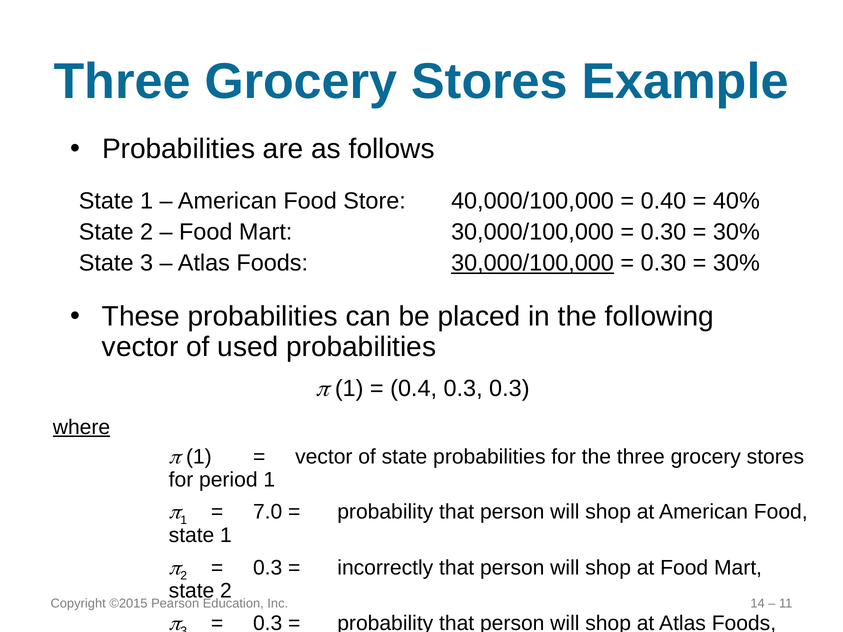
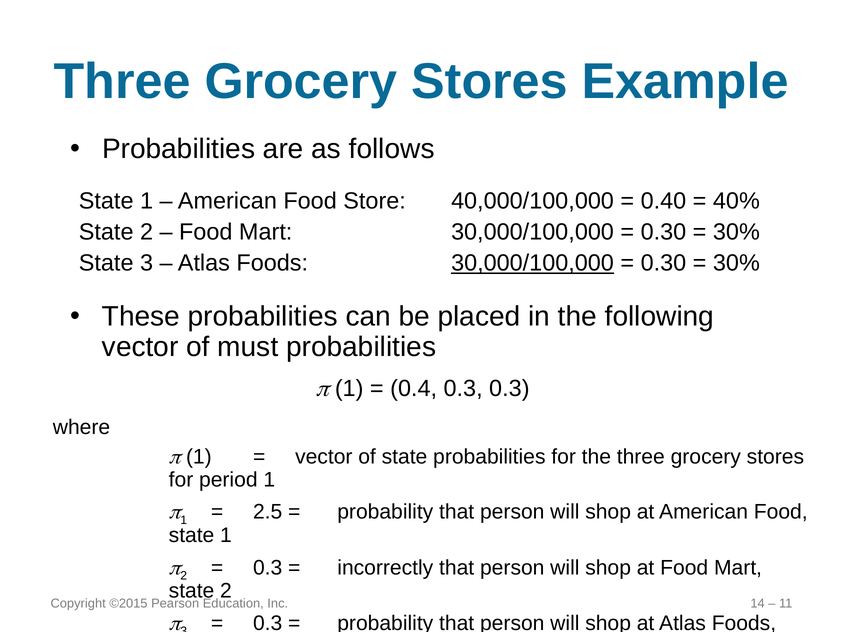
used: used -> must (248, 347)
where underline: present -> none (81, 427)
7.0: 7.0 -> 2.5 (268, 512)
